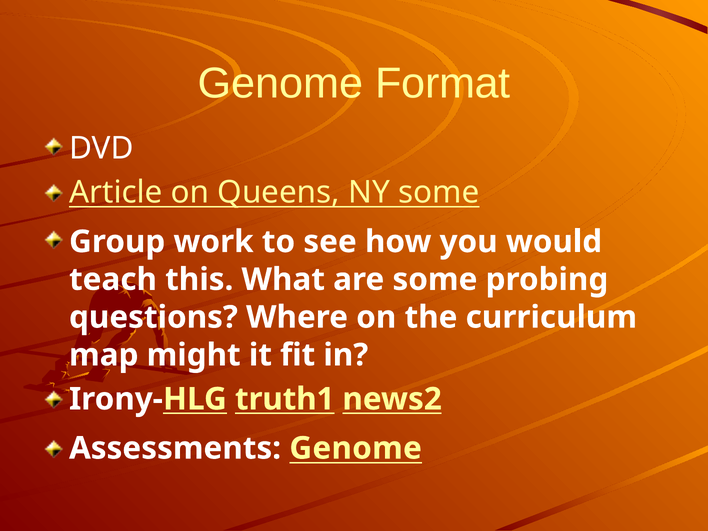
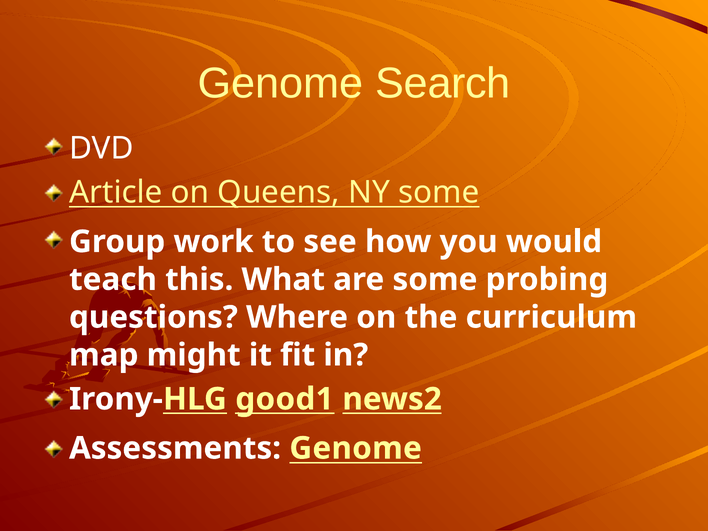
Format: Format -> Search (443, 83)
truth1: truth1 -> good1 (284, 399)
